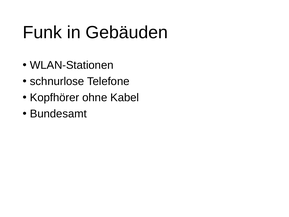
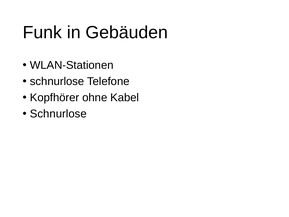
Bundesamt: Bundesamt -> Schnurlose (58, 114)
